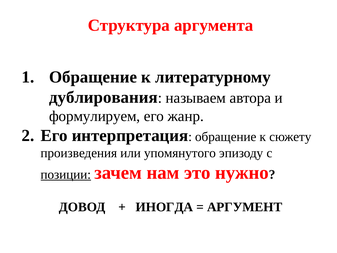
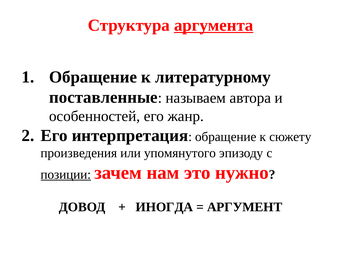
аргумента underline: none -> present (214, 25)
дублирования: дублирования -> поставленные (103, 97)
формулируем: формулируем -> особенностей (95, 116)
